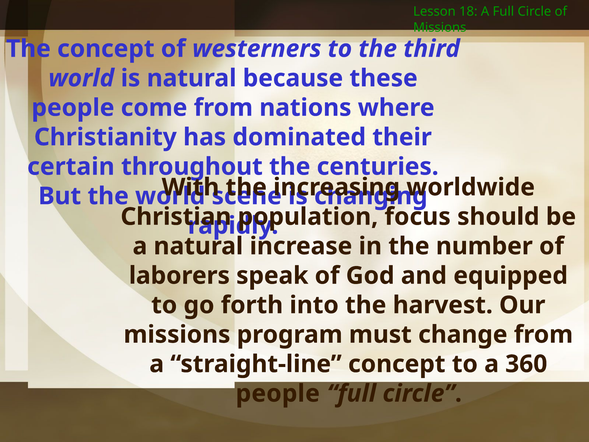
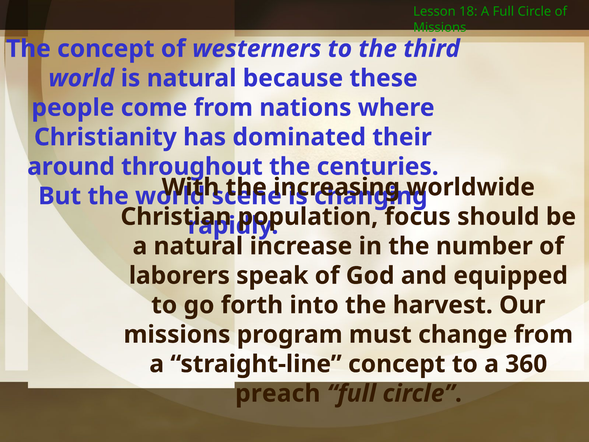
certain: certain -> around (71, 167)
people: people -> preach (278, 393)
